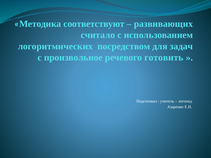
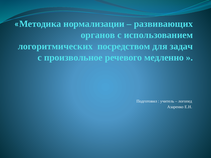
соответствуют: соответствуют -> нормализации (94, 24)
считало: считало -> органов (98, 35)
готовить: готовить -> медленно (164, 58)
